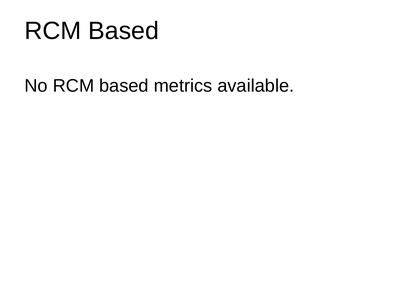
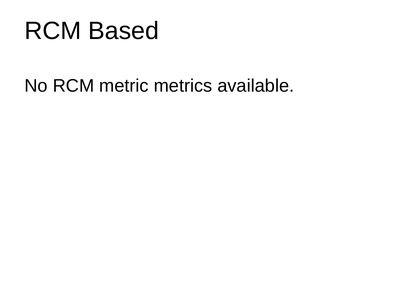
No RCM based: based -> metric (124, 86)
